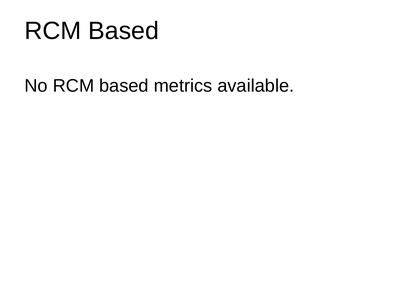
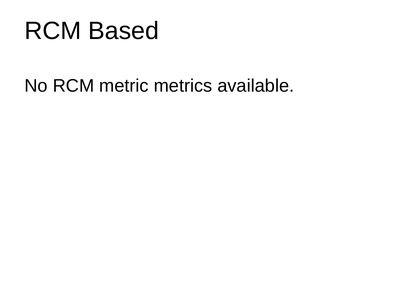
No RCM based: based -> metric (124, 86)
